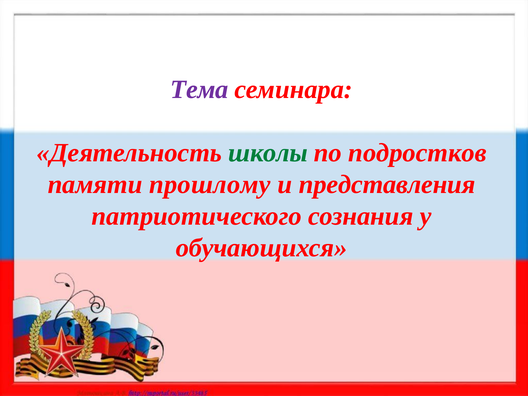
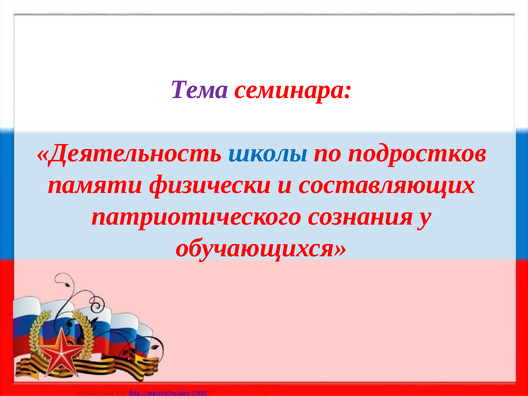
школы colour: green -> blue (268, 153)
прошлому: прошлому -> физически (210, 184)
представления: представления -> составляющих (387, 184)
